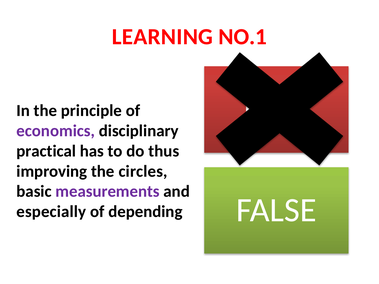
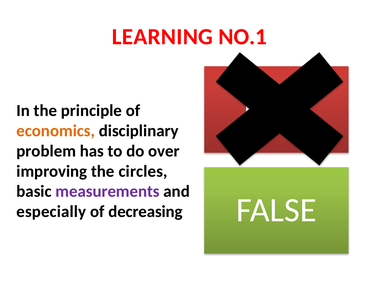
economics colour: purple -> orange (56, 131)
practical: practical -> problem (46, 151)
thus: thus -> over (164, 151)
depending: depending -> decreasing (145, 212)
